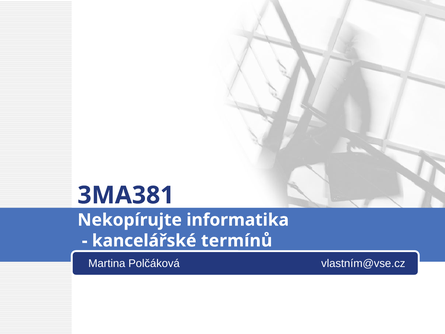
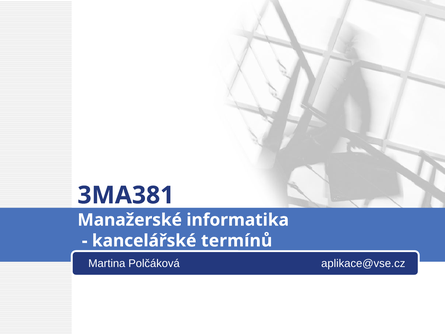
Nekopírujte: Nekopírujte -> Manažerské (130, 220)
vlastním@vse.cz: vlastním@vse.cz -> aplikace@vse.cz (363, 263)
